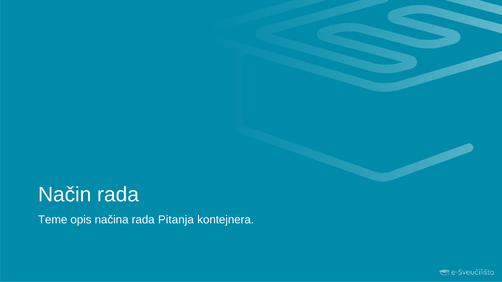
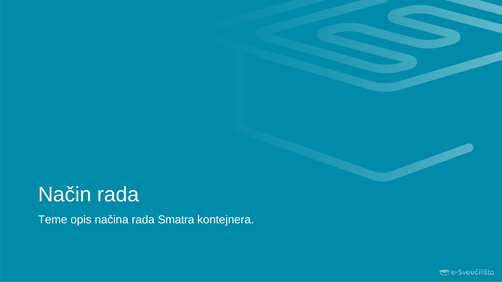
Pitanja: Pitanja -> Smatra (176, 220)
